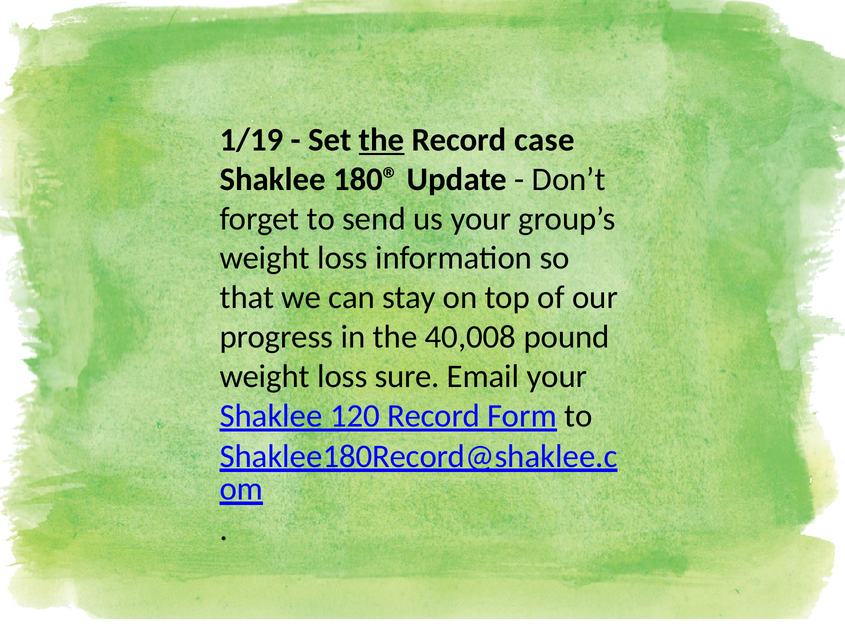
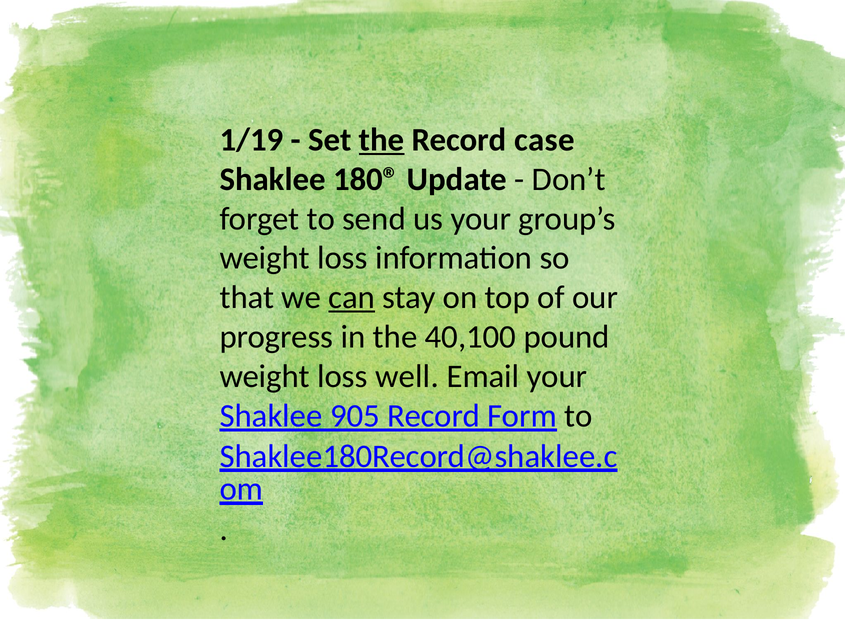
can underline: none -> present (352, 297)
40,008: 40,008 -> 40,100 (470, 337)
sure: sure -> well (407, 376)
120: 120 -> 905 (355, 416)
